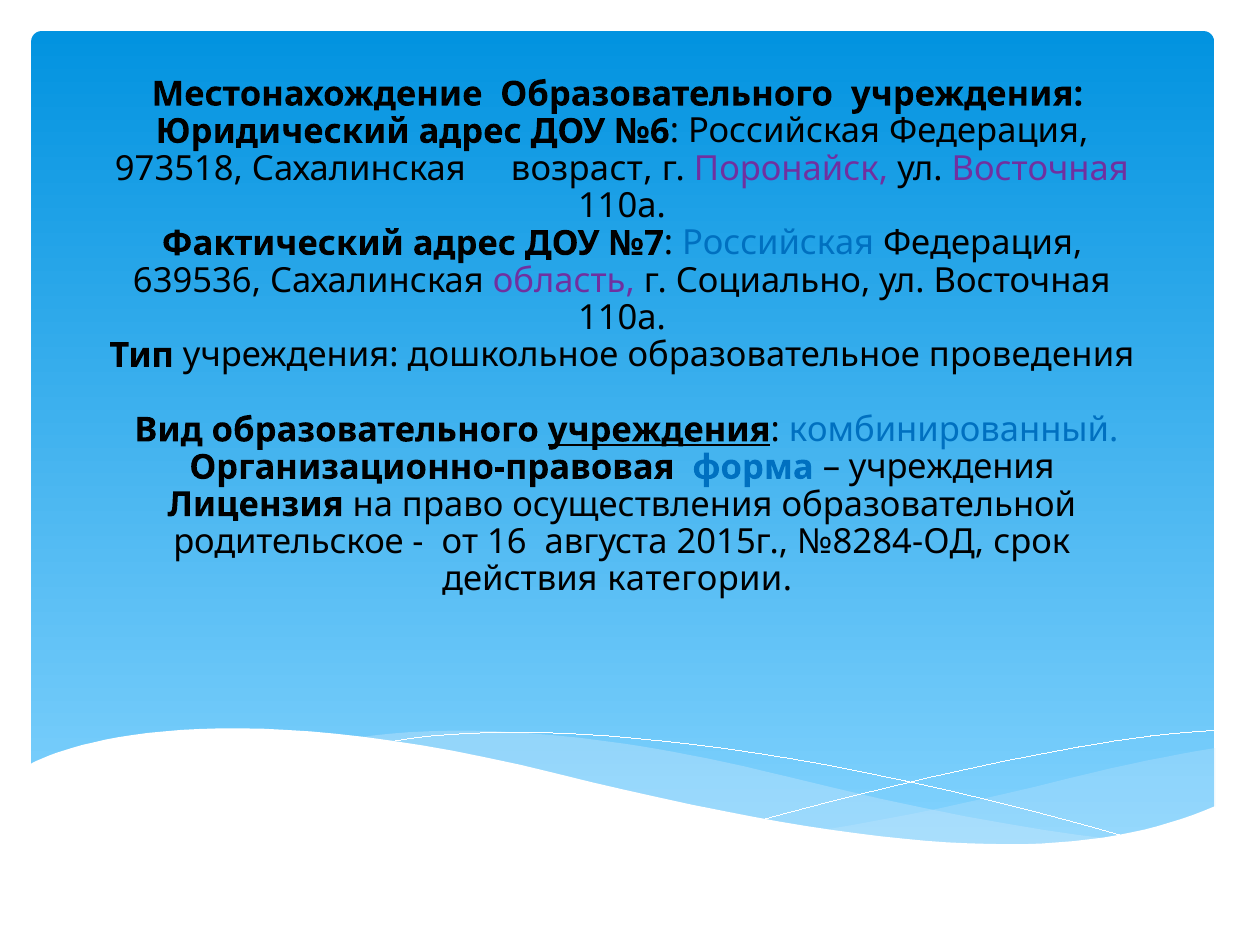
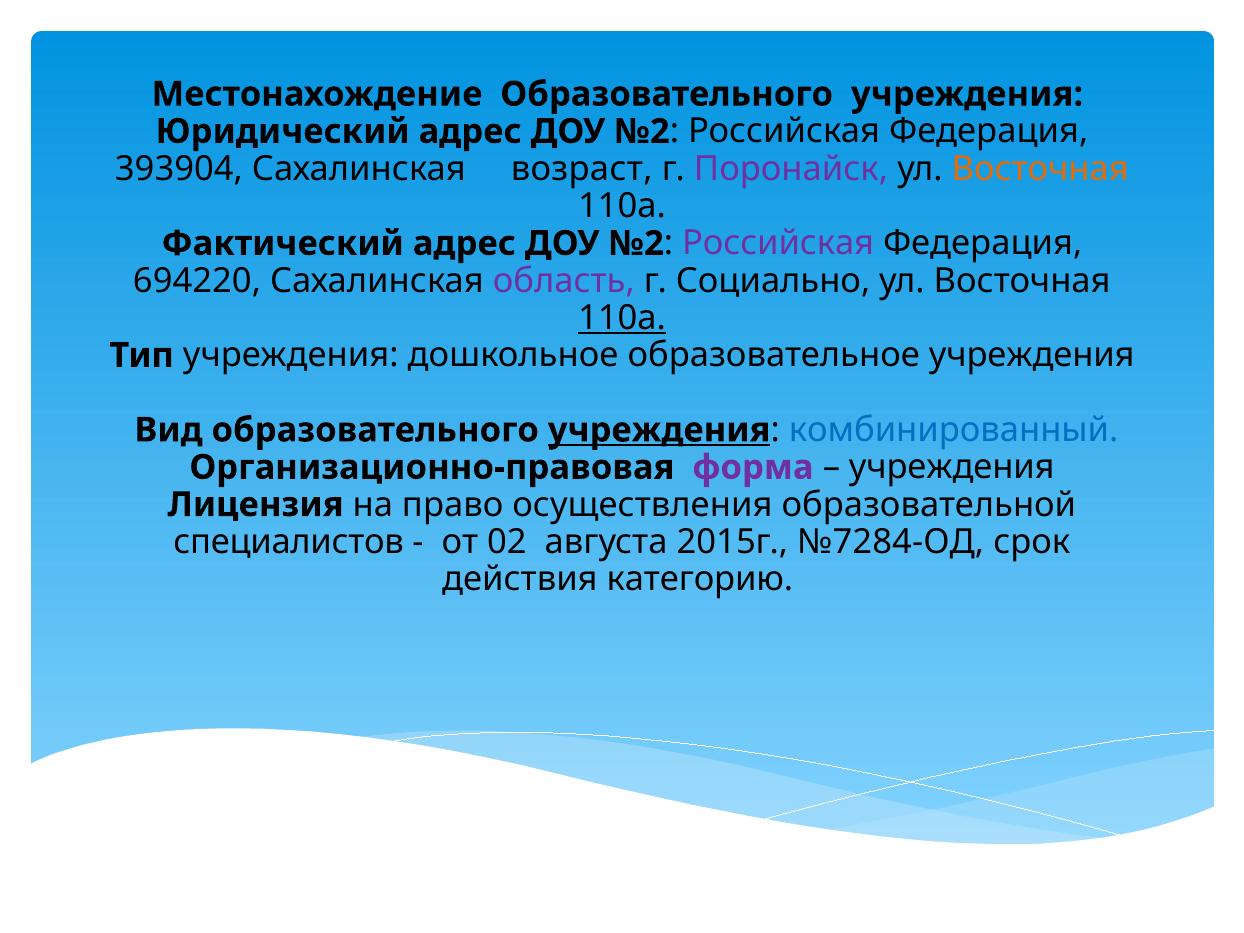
Юридический адрес ДОУ №6: №6 -> №2 (642, 132)
973518: 973518 -> 393904 (179, 169)
Восточная colour: purple -> orange (1040, 169)
Фактический адрес ДОУ №7: №7 -> №2 (636, 243)
Российская colour: blue -> purple (778, 243)
639536: 639536 -> 694220 (197, 281)
110а underline: none -> present (622, 318)
образовательное проведения: проведения -> учреждения (1032, 355)
форма colour: blue -> purple (753, 467)
родительское: родительское -> специалистов (289, 542)
16: 16 -> 02 (507, 542)
№8284-ОД: №8284-ОД -> №7284-ОД (891, 542)
категории: категории -> категорию (700, 579)
